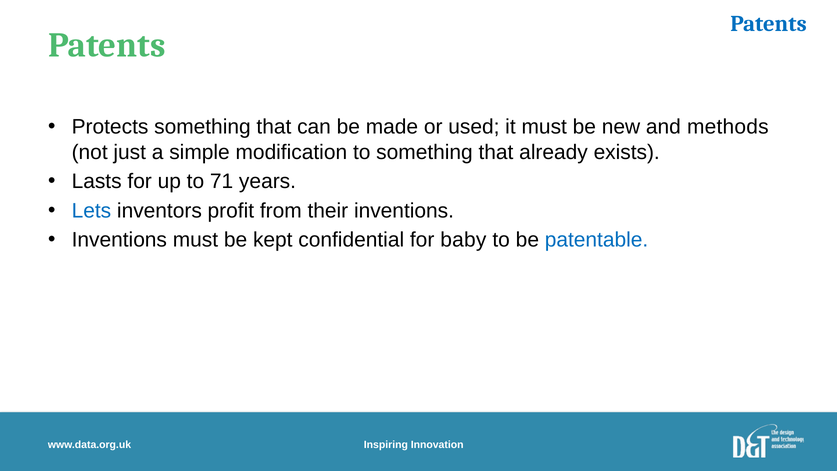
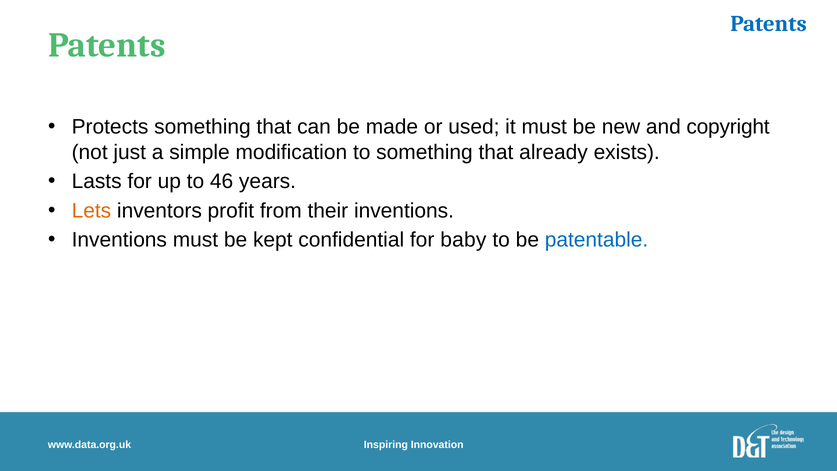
methods: methods -> copyright (728, 127)
71: 71 -> 46 (222, 181)
Lets colour: blue -> orange (91, 211)
